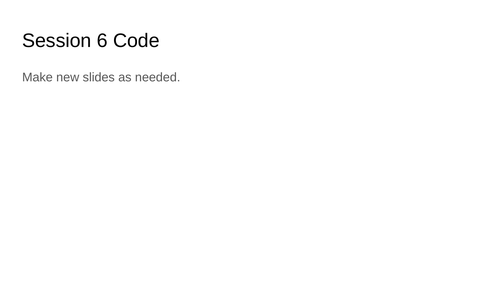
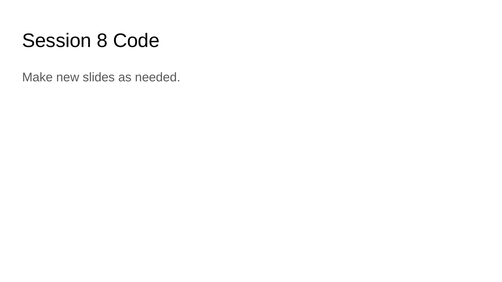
6: 6 -> 8 (102, 41)
